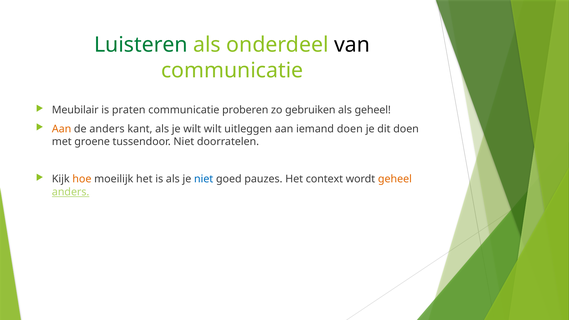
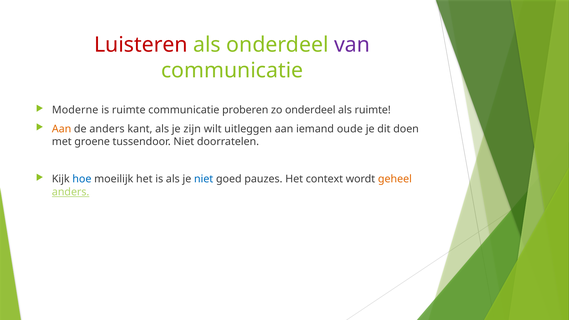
Luisteren colour: green -> red (141, 45)
van colour: black -> purple (352, 45)
Meubilair: Meubilair -> Moderne (75, 110)
is praten: praten -> ruimte (129, 110)
zo gebruiken: gebruiken -> onderdeel (310, 110)
als geheel: geheel -> ruimte (373, 110)
je wilt: wilt -> zijn (192, 129)
iemand doen: doen -> oude (350, 129)
hoe colour: orange -> blue (82, 179)
